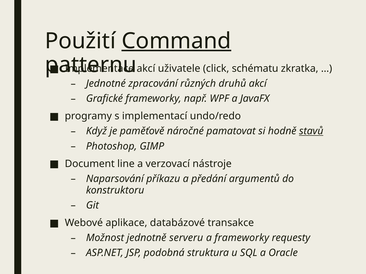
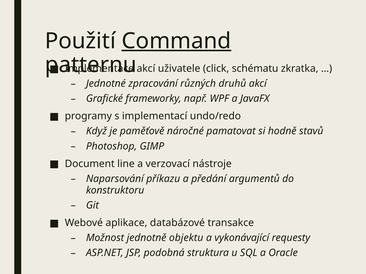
stavů underline: present -> none (311, 131)
serveru: serveru -> objektu (186, 238)
a frameworky: frameworky -> vykonávající (242, 238)
